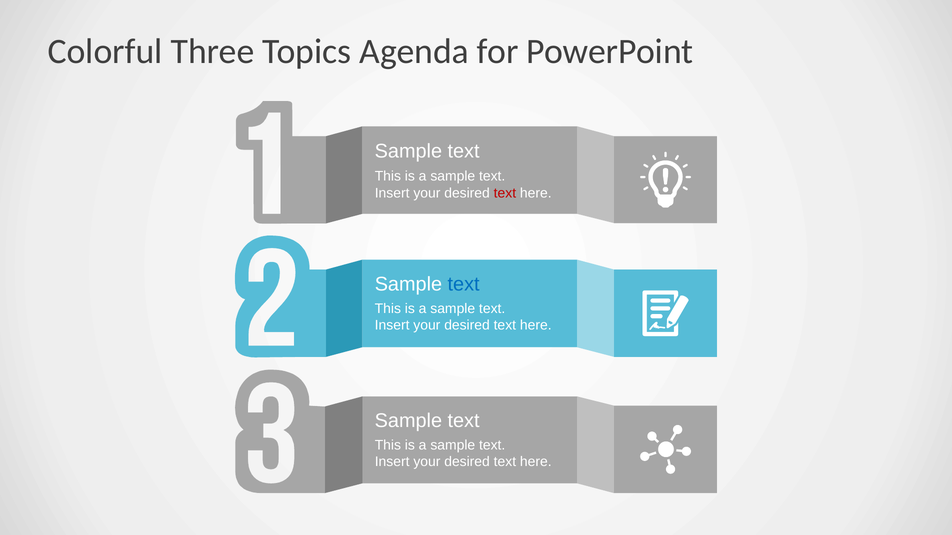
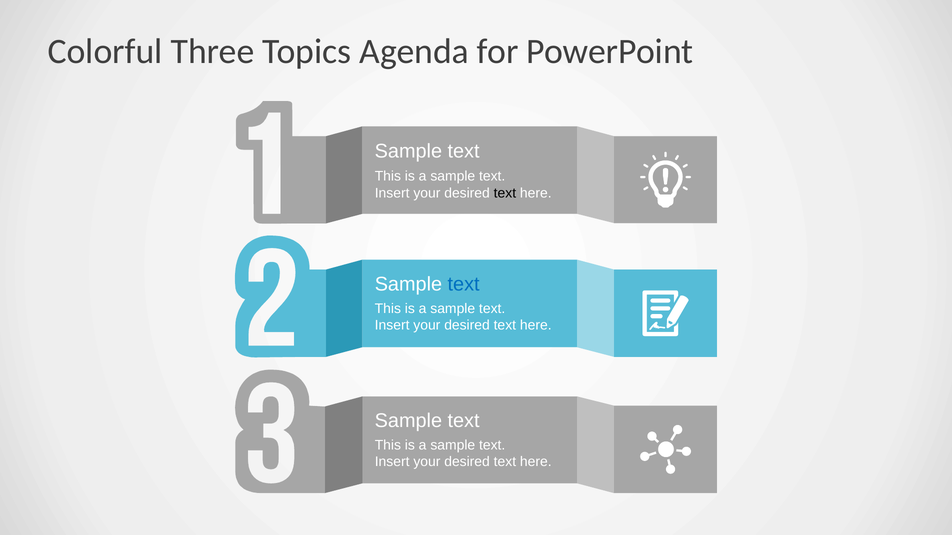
text colour: red -> black (505, 193)
